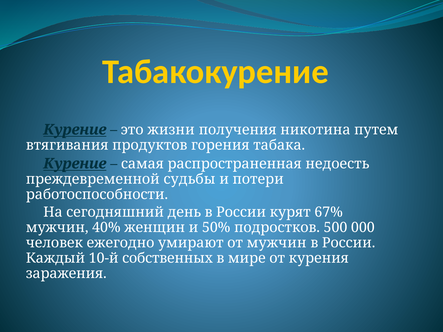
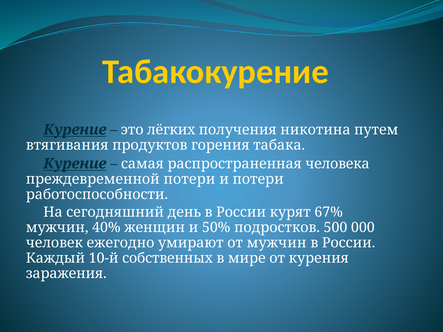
жизни: жизни -> лёгких (171, 130)
недоесть: недоесть -> человека (337, 164)
преждевременной судьбы: судьбы -> потери (189, 179)
